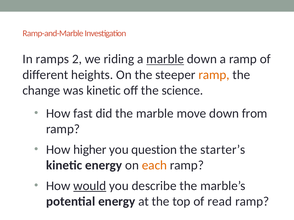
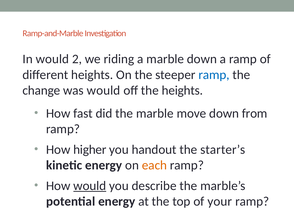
In ramps: ramps -> would (52, 59)
marble underline: present -> none (165, 59)
ramp colour: orange -> blue (214, 75)
was kinetic: kinetic -> would (104, 91)
the science: science -> heights (182, 91)
question: question -> handout (154, 150)
read: read -> your (220, 202)
